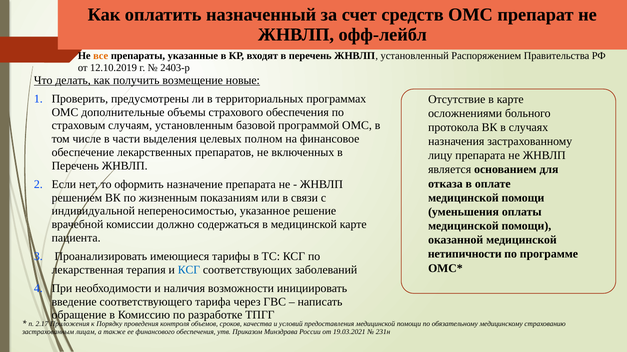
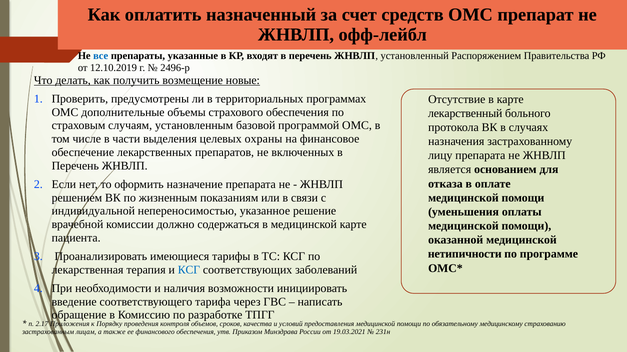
все colour: orange -> blue (101, 56)
2403-р: 2403-р -> 2496-р (175, 68)
осложнениями: осложнениями -> лекарственный (465, 113)
полном: полном -> охраны (264, 139)
